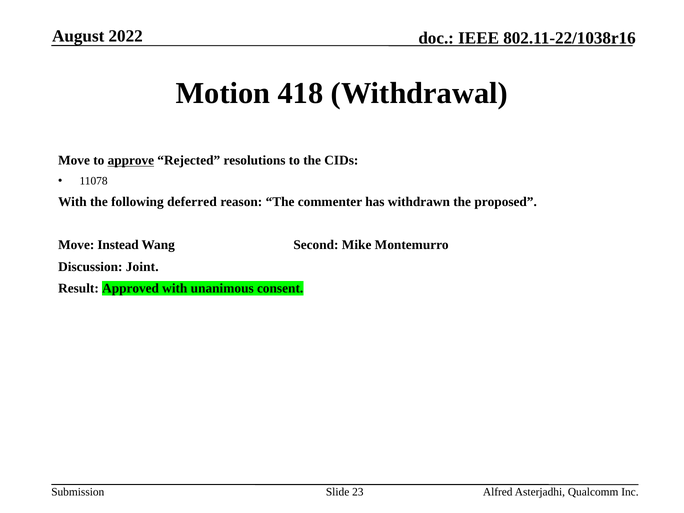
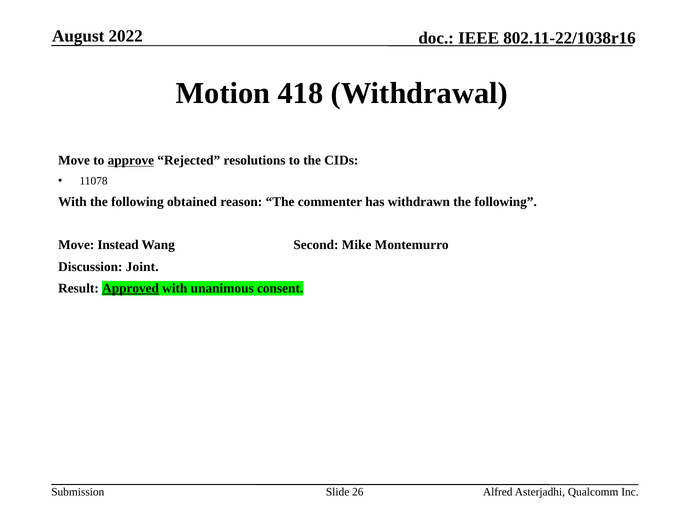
deferred: deferred -> obtained (192, 202)
withdrawn the proposed: proposed -> following (506, 202)
Approved underline: none -> present (131, 288)
23: 23 -> 26 (358, 492)
